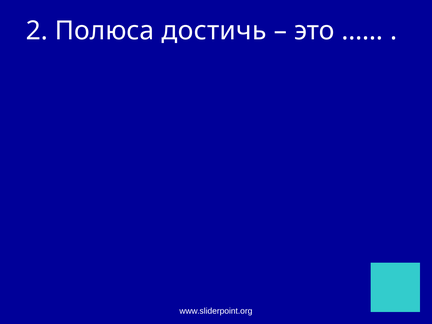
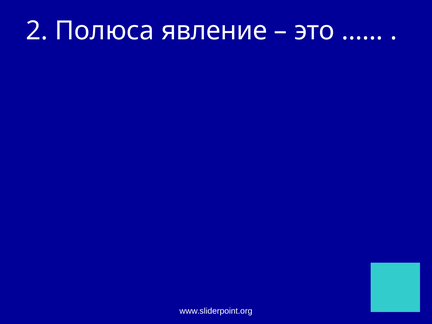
достичь: достичь -> явление (214, 31)
